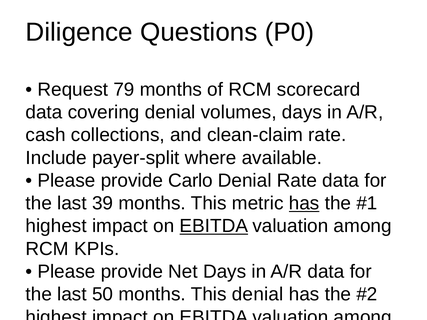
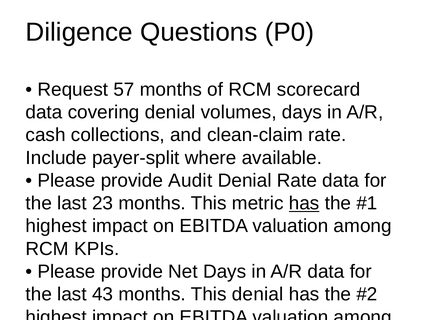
79: 79 -> 57 (124, 90)
Carlo: Carlo -> Audit (190, 181)
39: 39 -> 23 (103, 203)
EBITDA underline: present -> none (214, 226)
50: 50 -> 43 (103, 295)
